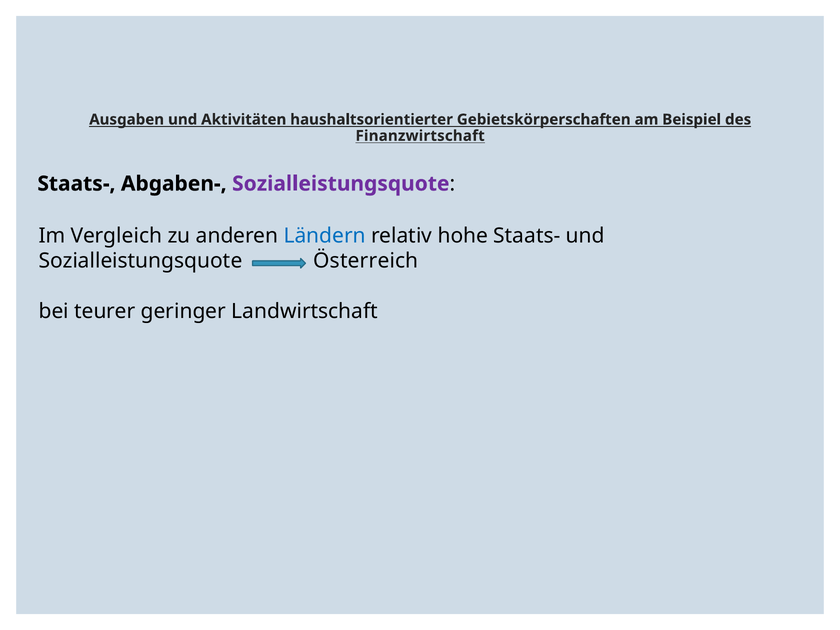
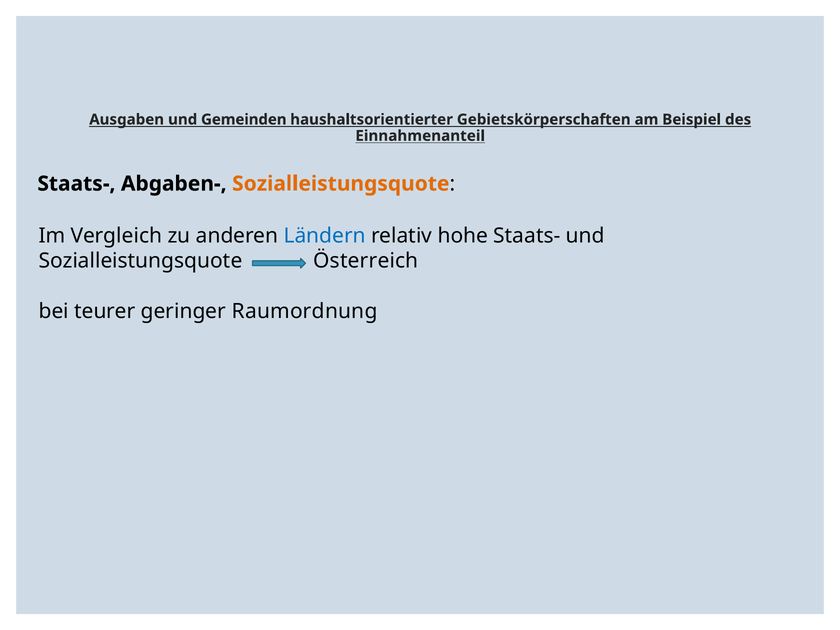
Aktivitäten: Aktivitäten -> Gemeinden (244, 120)
Finanzwirtschaft: Finanzwirtschaft -> Einnahmenanteil (420, 136)
Sozialleistungsquote colour: purple -> orange (341, 184)
Landwirtschaft: Landwirtschaft -> Raumordnung (305, 311)
